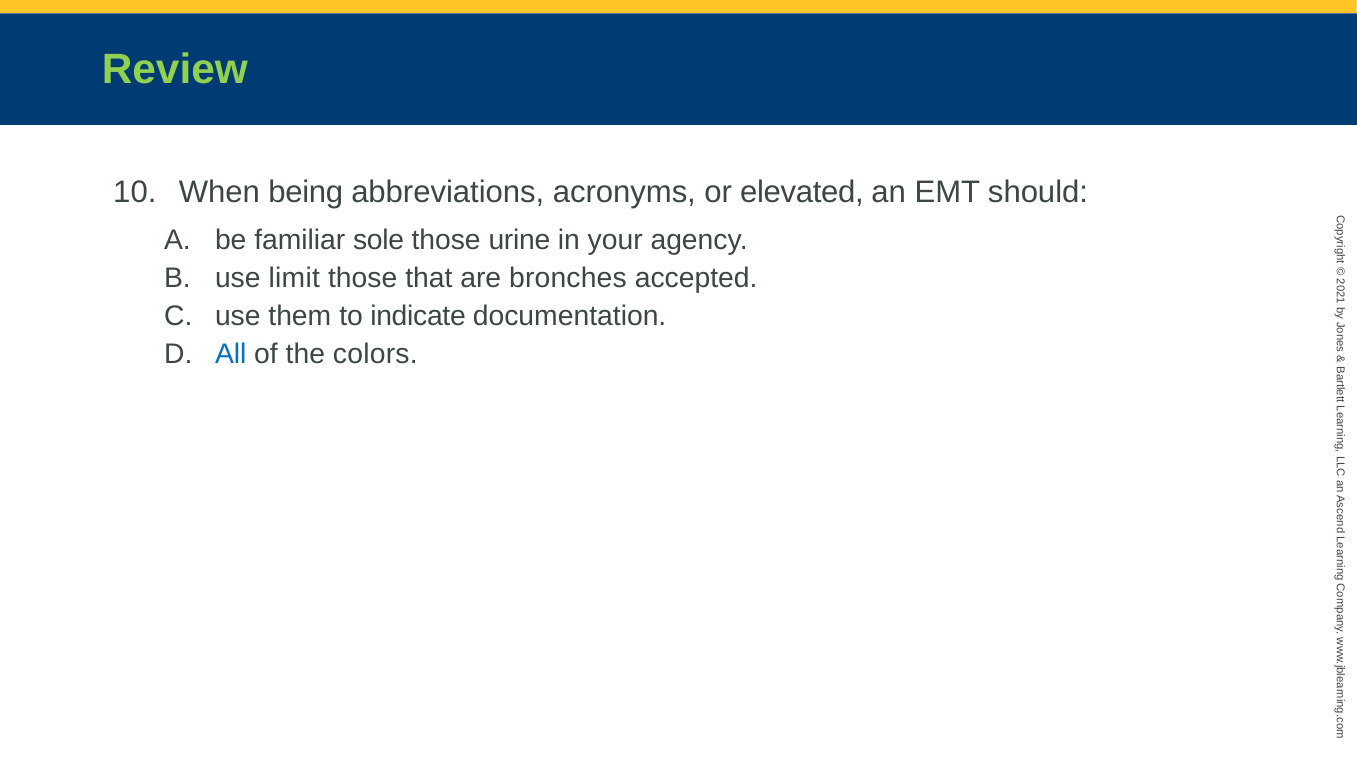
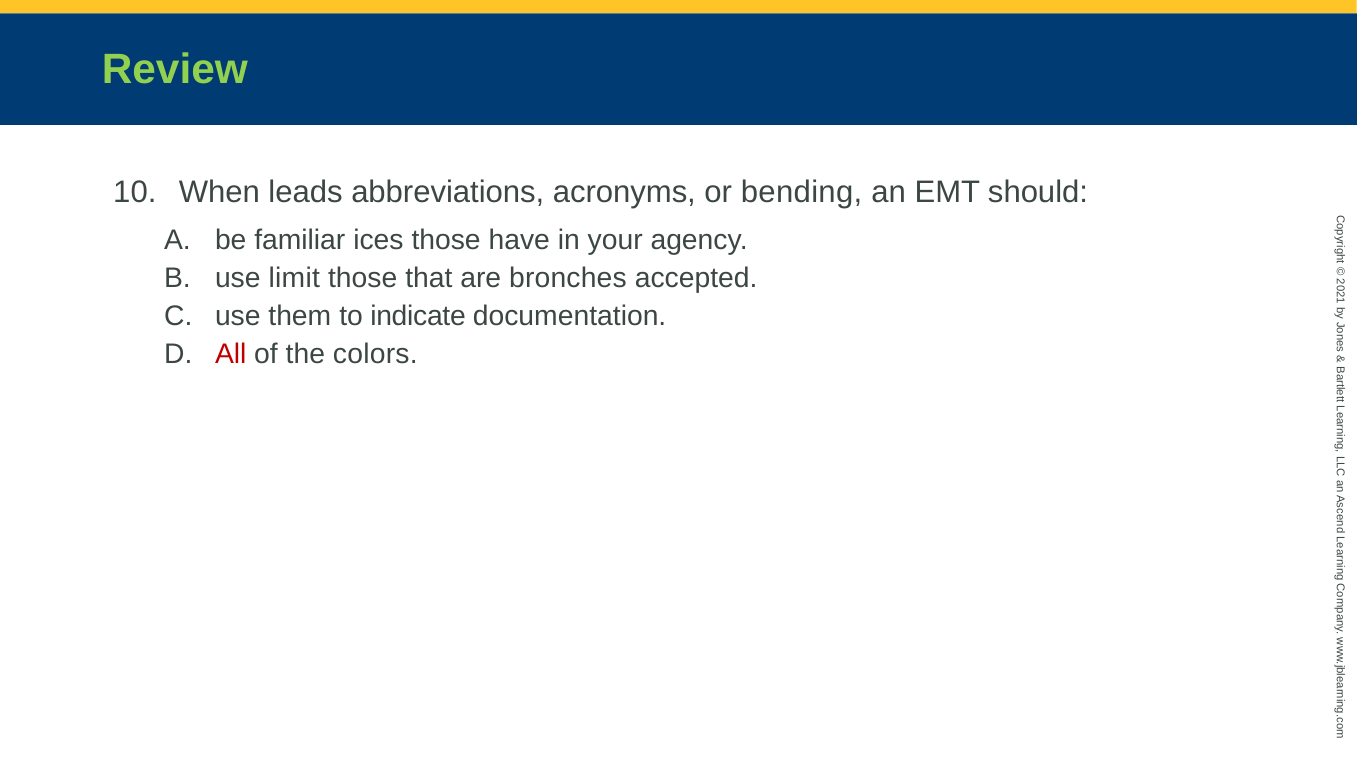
being: being -> leads (306, 192)
elevated: elevated -> bending (802, 192)
sole: sole -> ices (378, 240)
urine: urine -> have (519, 240)
All colour: blue -> red (231, 355)
